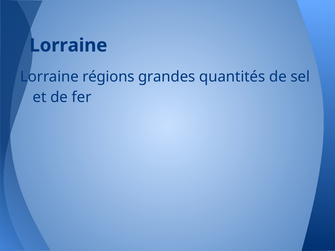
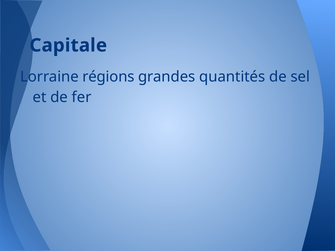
Lorraine: Lorraine -> Capitale (68, 45)
